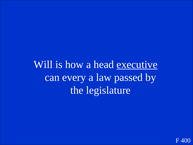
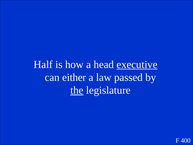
Will: Will -> Half (43, 64)
every: every -> either (74, 77)
the underline: none -> present (77, 90)
